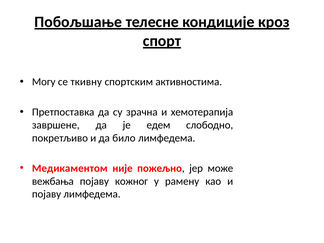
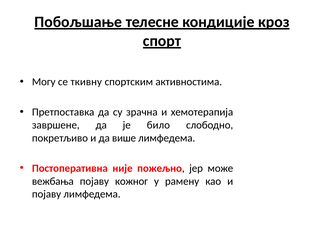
едем: едем -> било (158, 125)
било: било -> више (124, 138)
Медикаментом: Медикаментом -> Постоперативна (70, 168)
